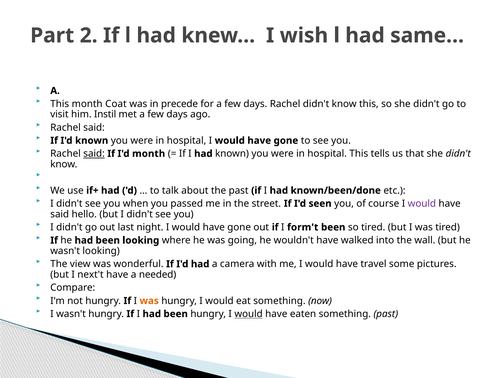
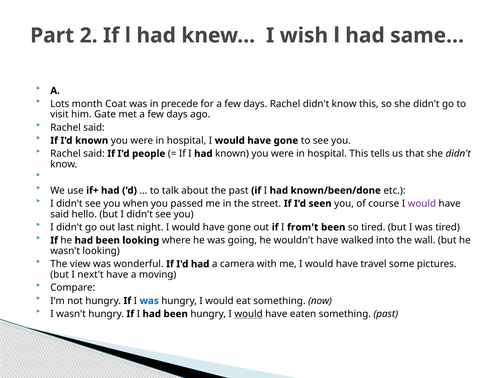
This: This -> Lots (60, 104)
Instil: Instil -> Gate (105, 114)
said underline: present -> none (94, 154)
I'd month: month -> people (149, 154)
form't: form't -> from't (303, 227)
needed: needed -> moving (158, 275)
was colour: orange -> blue (149, 301)
